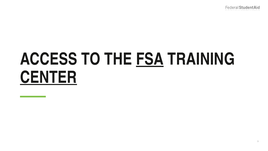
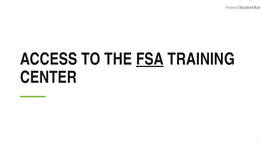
CENTER underline: present -> none (48, 77)
